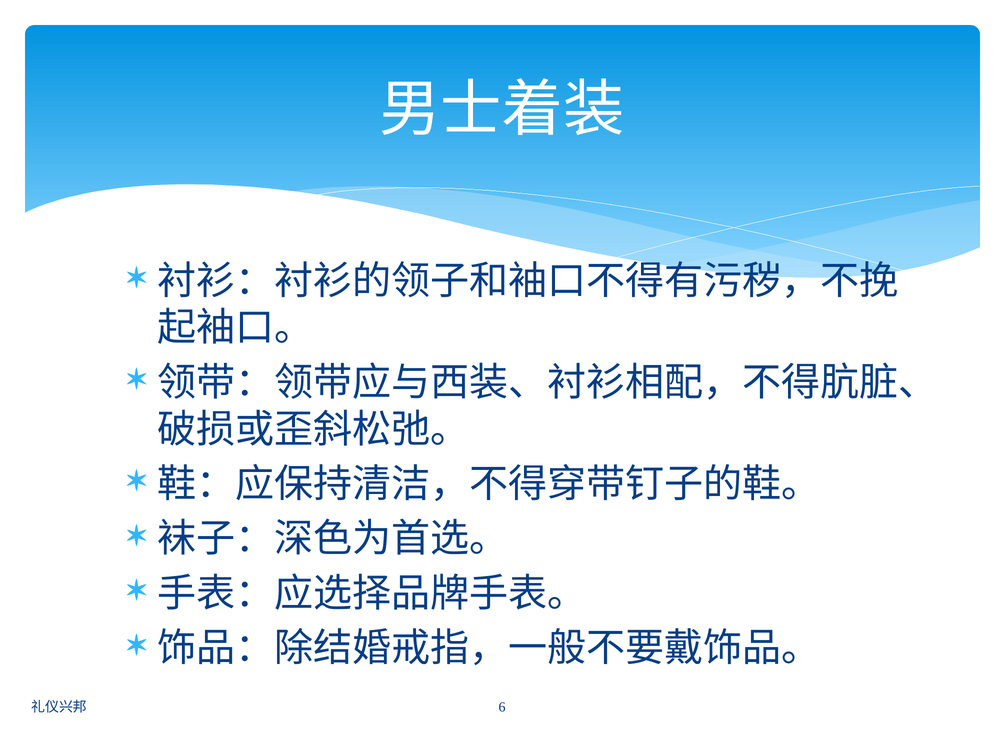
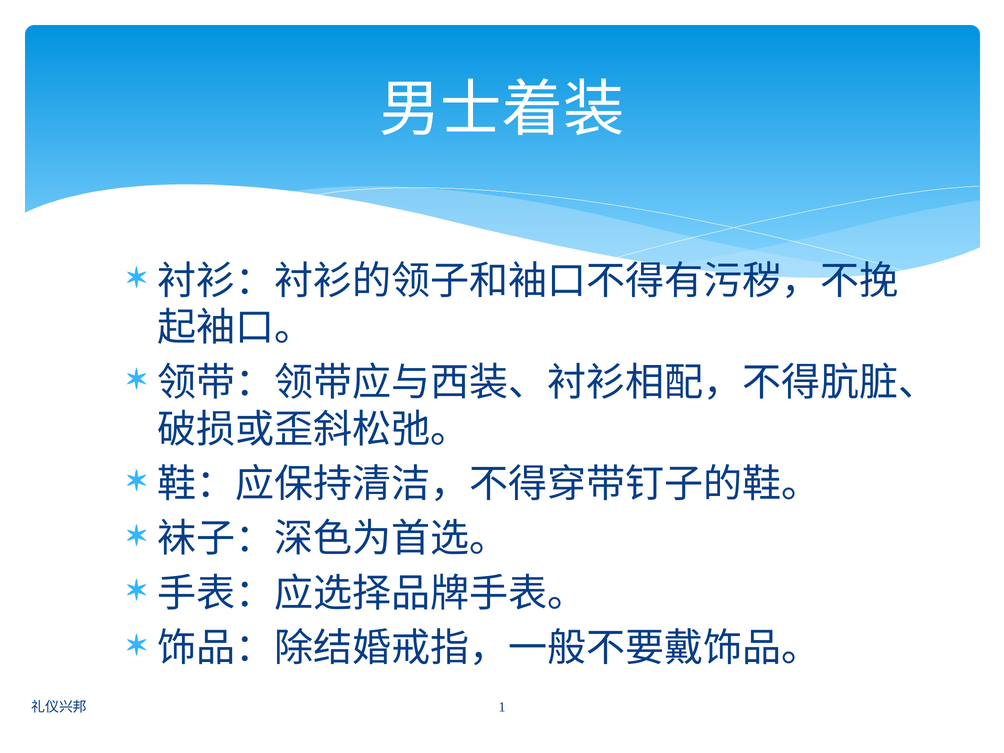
6: 6 -> 1 (502, 707)
